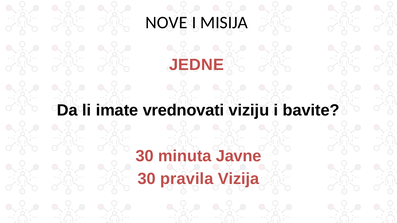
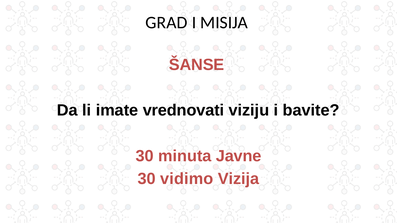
NOVE: NOVE -> GRAD (166, 23)
JEDNE: JEDNE -> ŠANSE (197, 65)
pravila: pravila -> vidimo (187, 179)
